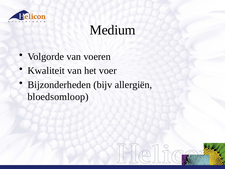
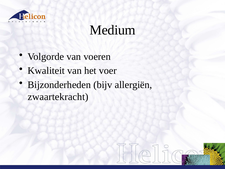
bloedsomloop: bloedsomloop -> zwaartekracht (58, 97)
